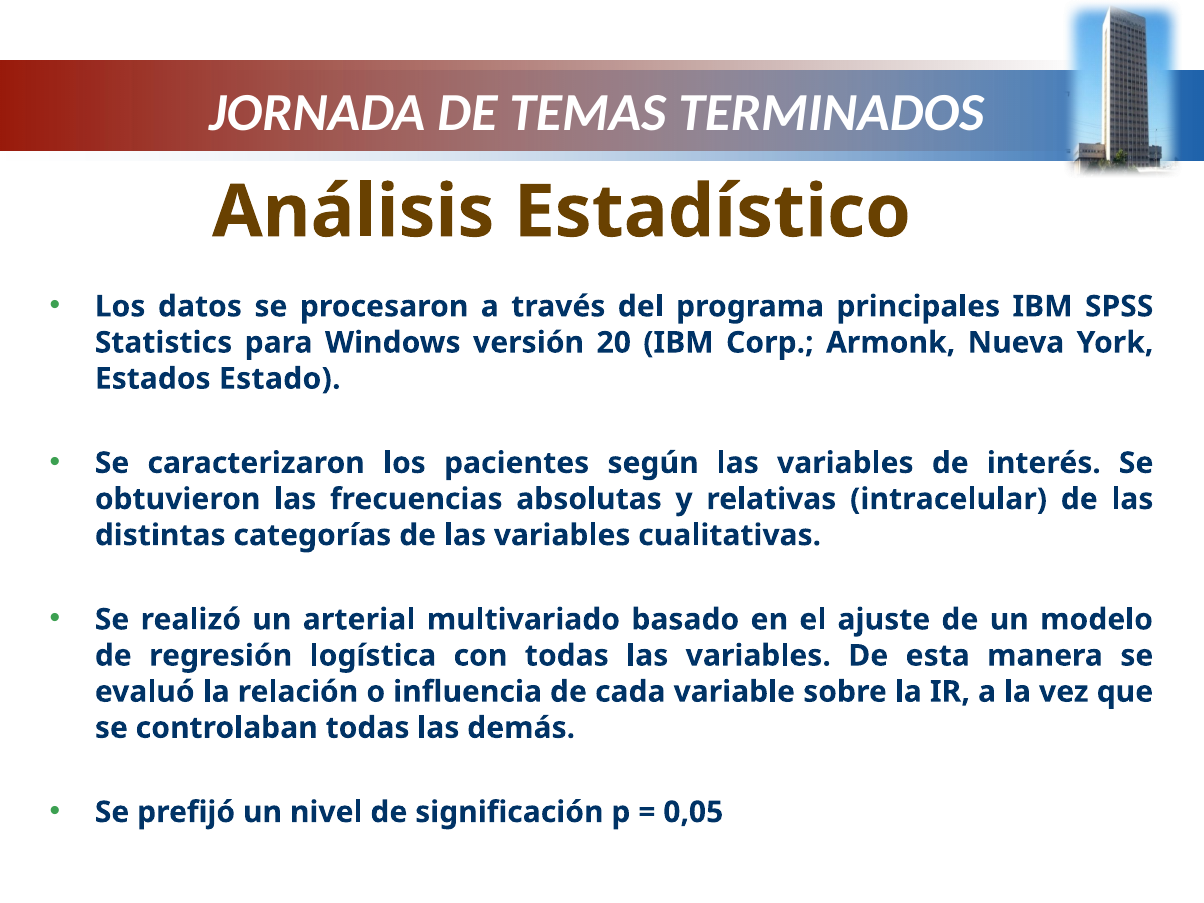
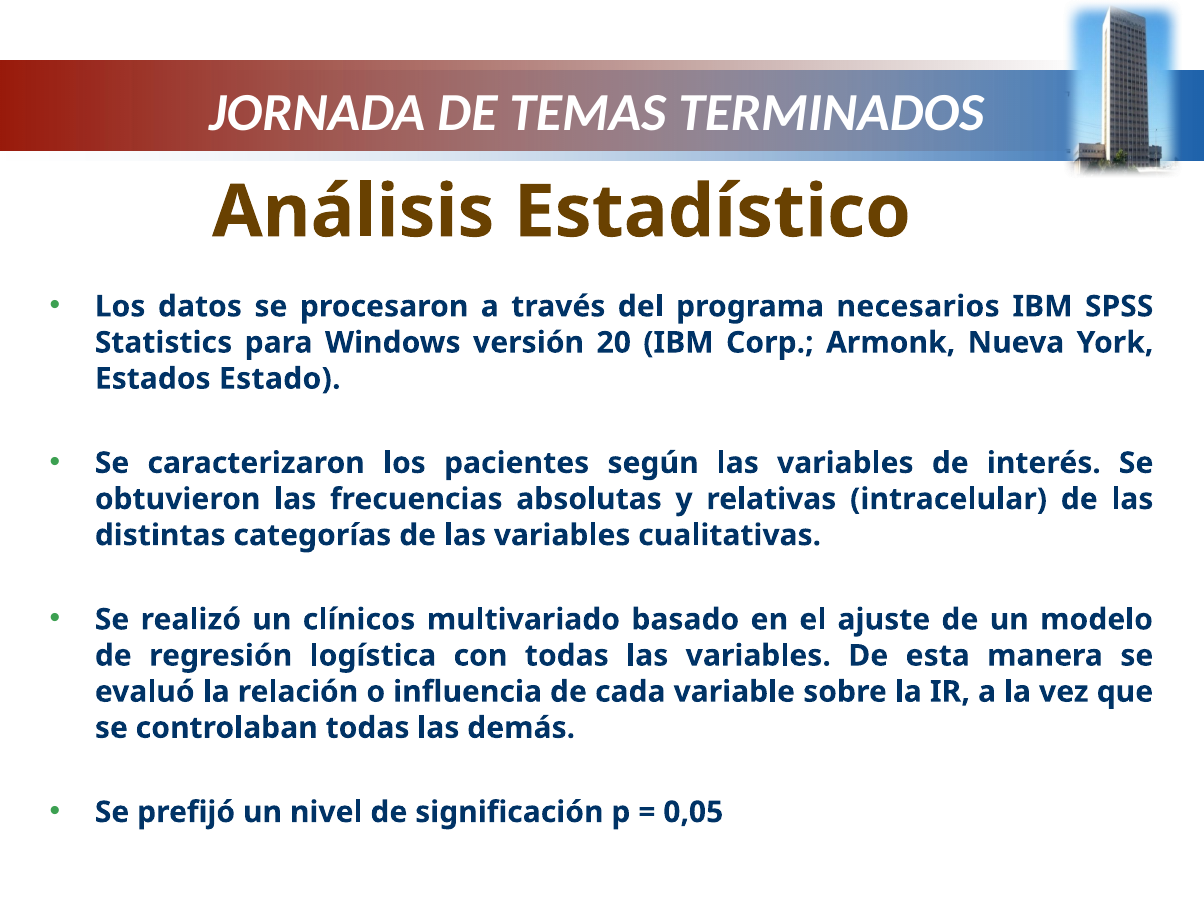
principales: principales -> necesarios (918, 307)
arterial: arterial -> clínicos (359, 620)
